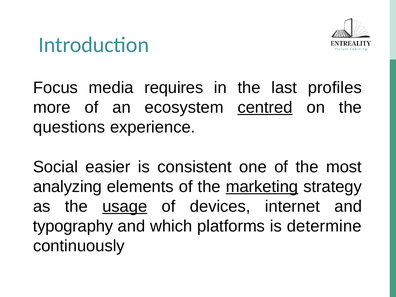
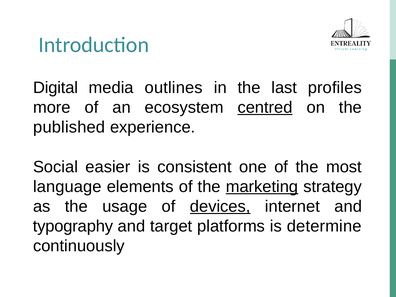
Focus: Focus -> Digital (56, 88)
requires: requires -> outlines (174, 88)
questions: questions -> published (69, 127)
analyzing: analyzing -> language (67, 187)
usage underline: present -> none (125, 206)
devices underline: none -> present (220, 206)
which: which -> target (171, 226)
